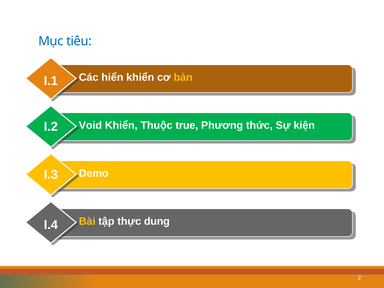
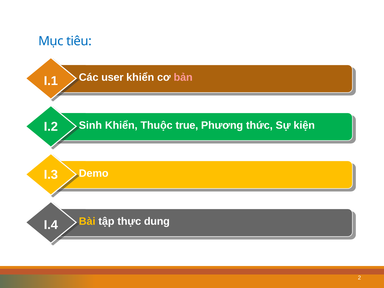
hiển: hiển -> user (112, 77)
bản colour: yellow -> pink (183, 77)
Void: Void -> Sinh (90, 125)
